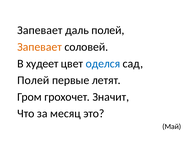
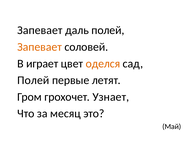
худеет: худеет -> играет (42, 64)
оделся colour: blue -> orange (103, 64)
Значит: Значит -> Узнает (111, 97)
